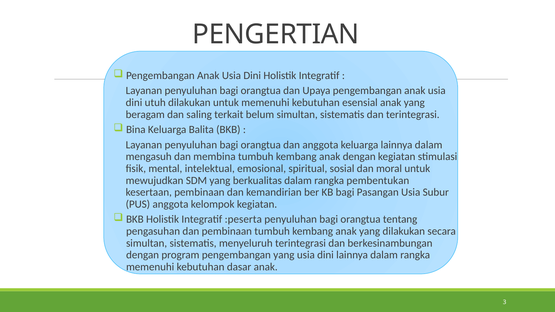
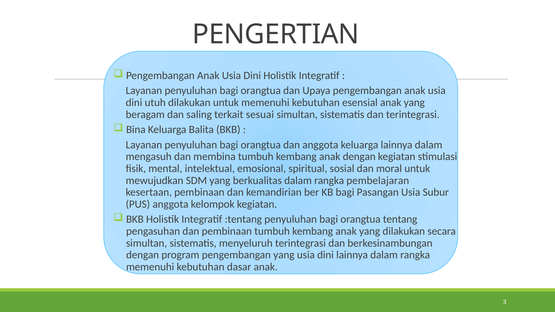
belum: belum -> sesuai (260, 114)
pembentukan: pembentukan -> pembelajaran (378, 181)
:peserta: :peserta -> :tentang (243, 219)
